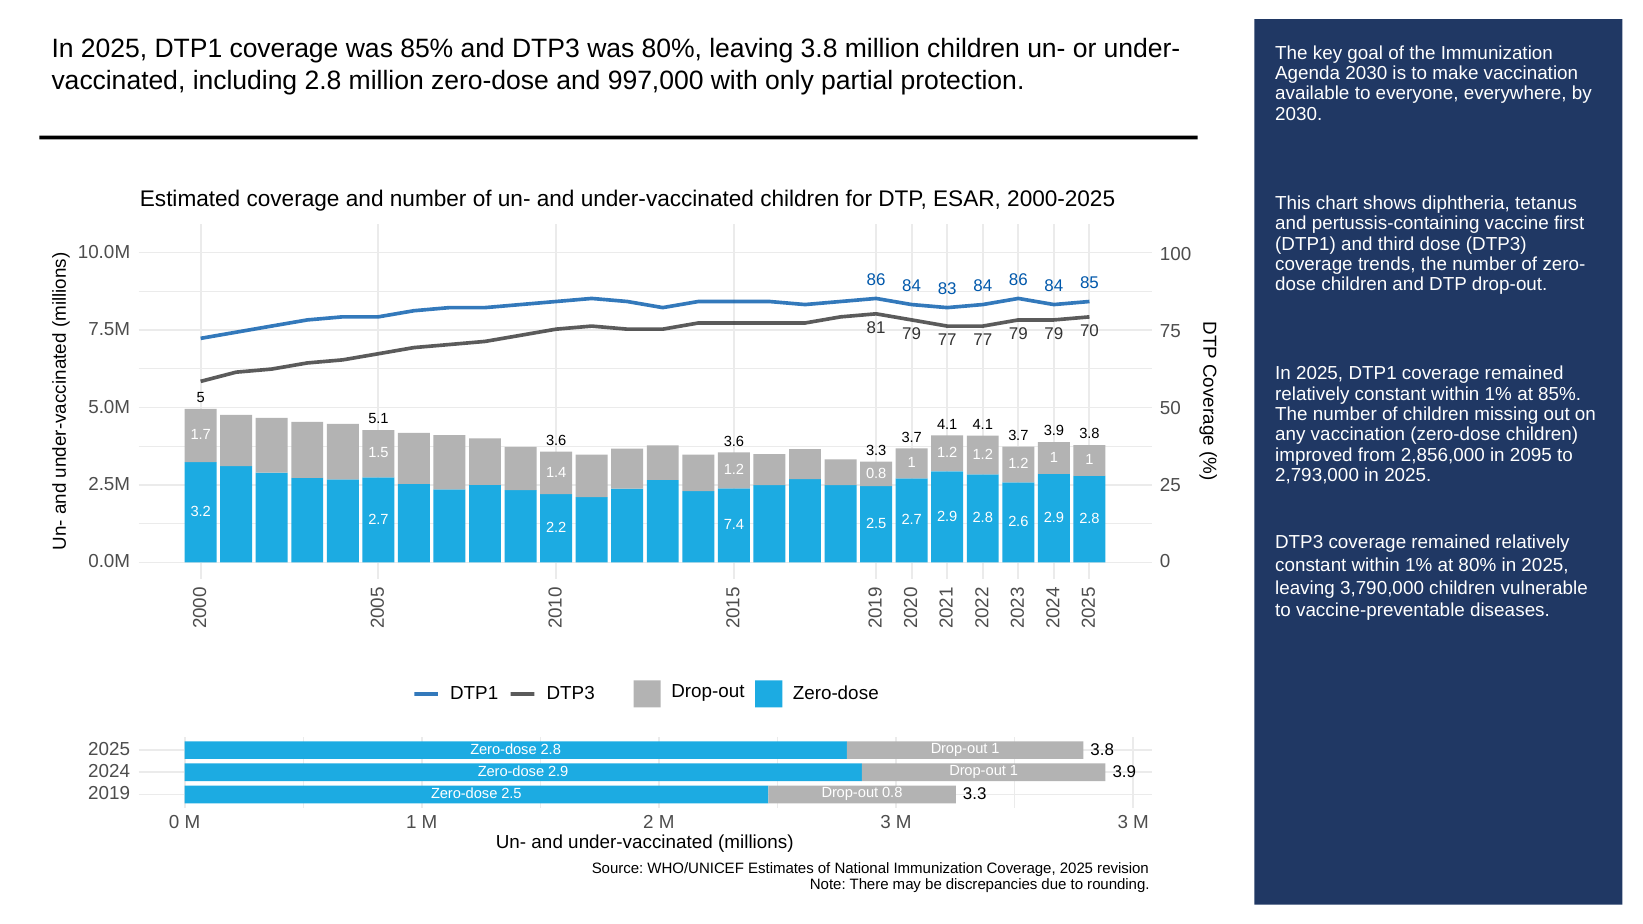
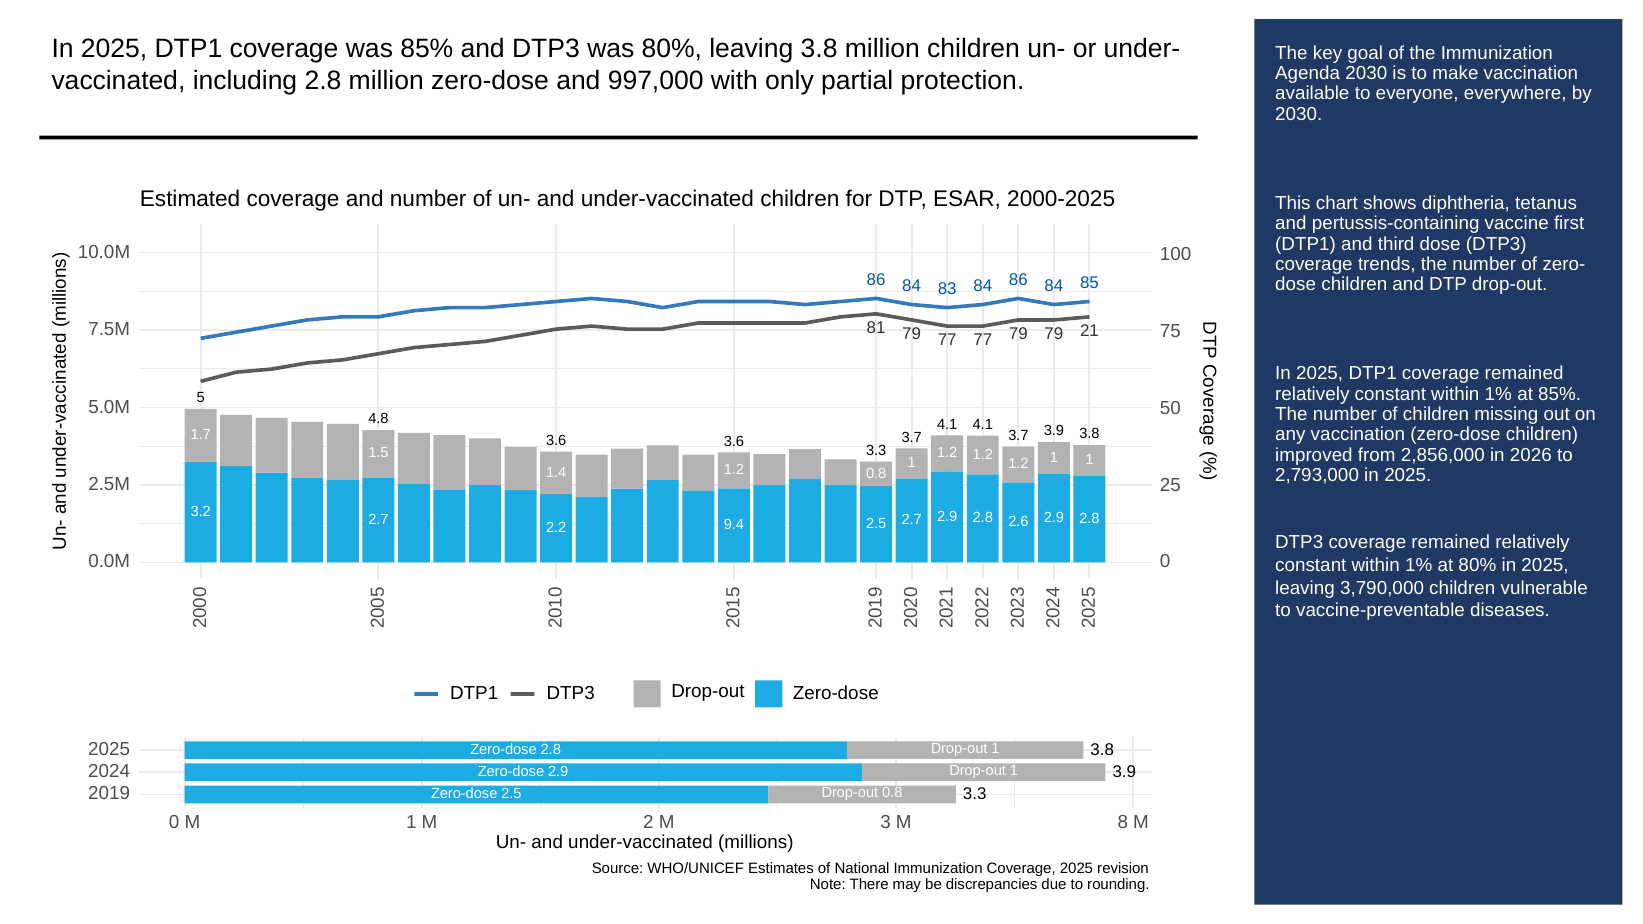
70: 70 -> 21 (1089, 331)
5.1: 5.1 -> 4.8 (378, 419)
2095: 2095 -> 2026 (1531, 455)
7.4: 7.4 -> 9.4 (734, 525)
3 M 3: 3 -> 8 (1123, 823)
